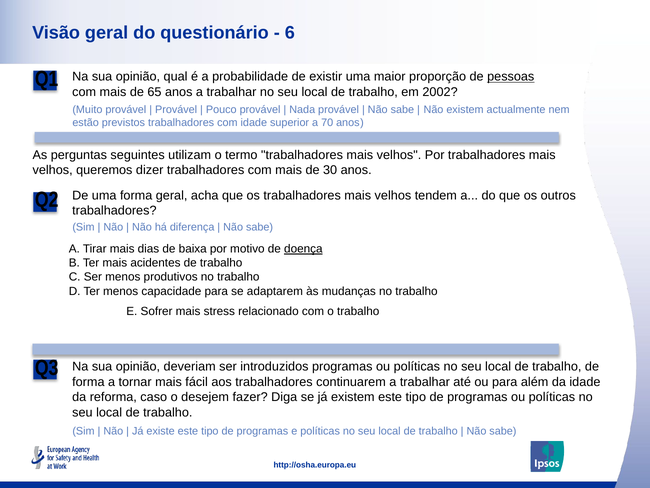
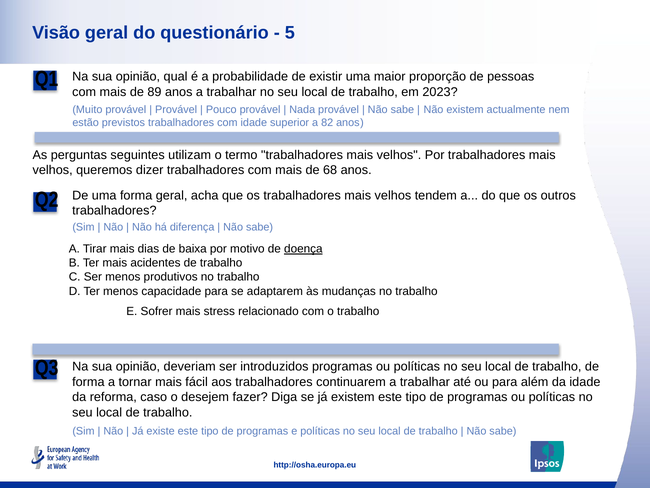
6: 6 -> 5 (290, 33)
pessoas underline: present -> none (511, 77)
65: 65 -> 89 (154, 92)
2002: 2002 -> 2023 (440, 92)
70: 70 -> 82 (327, 122)
30: 30 -> 68 (330, 170)
